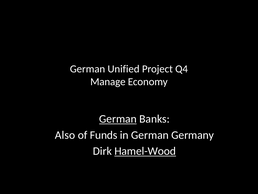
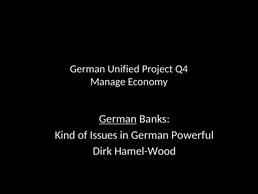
Also: Also -> Kind (65, 135)
Funds: Funds -> Issues (104, 135)
Germany: Germany -> Powerful (193, 135)
Hamel-Wood underline: present -> none (145, 151)
